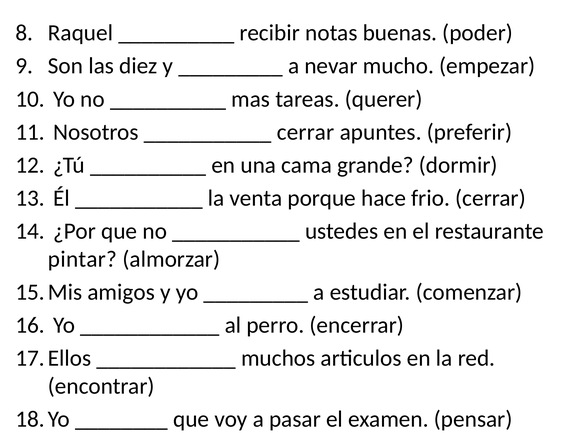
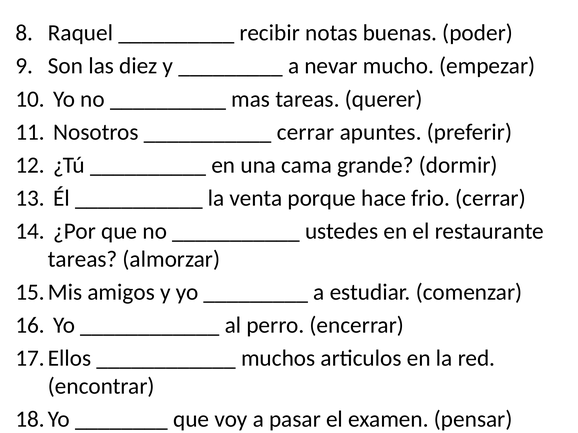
pintar: pintar -> tareas (83, 259)
